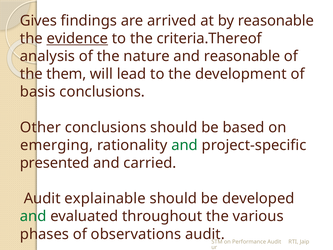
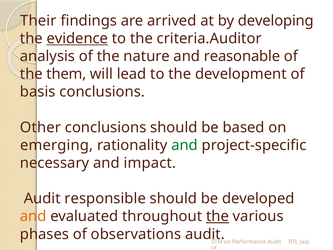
Gives: Gives -> Their (38, 21)
by reasonable: reasonable -> developing (276, 21)
criteria.Thereof: criteria.Thereof -> criteria.Auditor (209, 38)
presented: presented -> necessary (55, 163)
carried: carried -> impact (150, 163)
explainable: explainable -> responsible (105, 198)
and colour: green -> orange (33, 216)
the underline: none -> present (217, 216)
